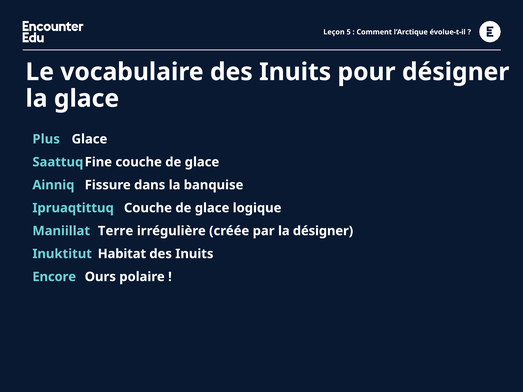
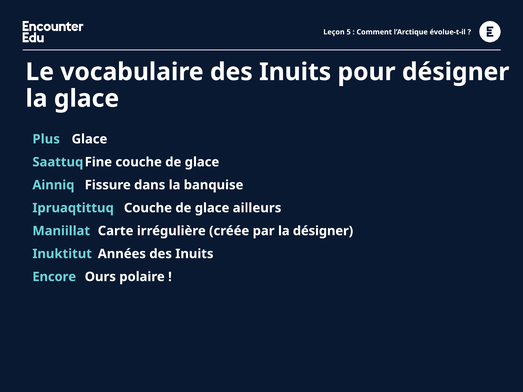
logique: logique -> ailleurs (257, 208)
Terre: Terre -> Carte (116, 231)
Habitat: Habitat -> Années (122, 254)
